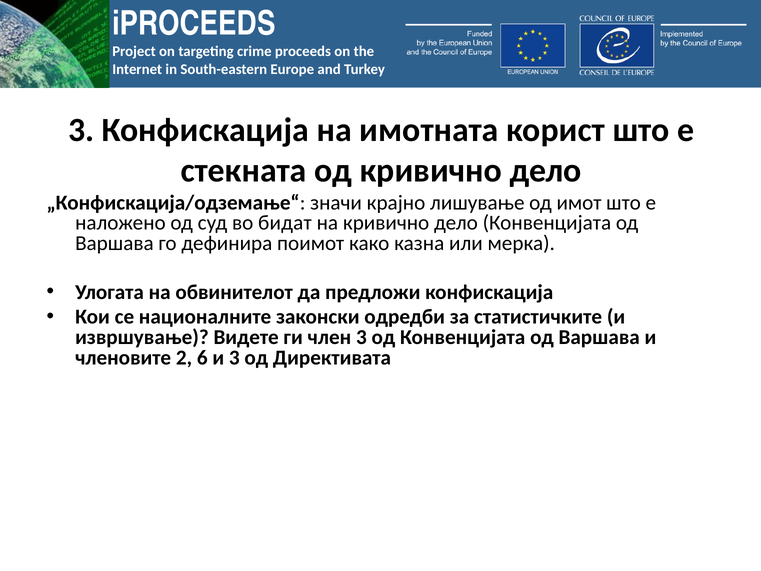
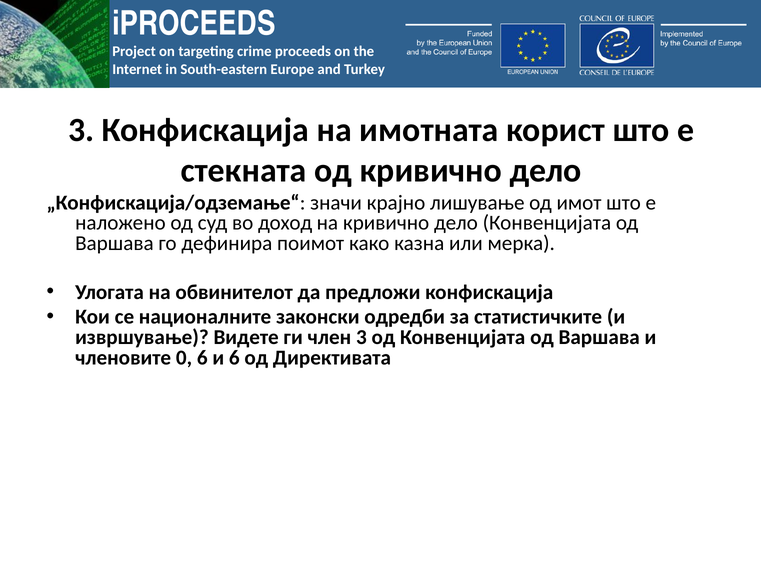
бидат: бидат -> доход (285, 223)
2: 2 -> 0 (184, 357)
и 3: 3 -> 6 (234, 357)
